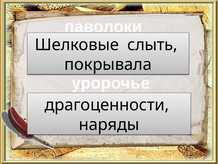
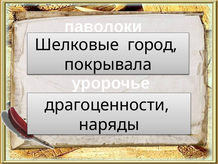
слыть: слыть -> город (152, 45)
